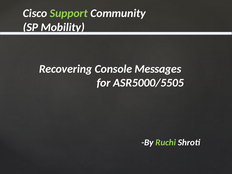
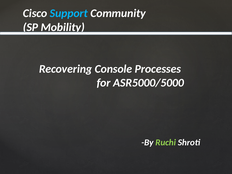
Support colour: light green -> light blue (69, 13)
Messages: Messages -> Processes (158, 69)
ASR5000/5505: ASR5000/5505 -> ASR5000/5000 (149, 83)
